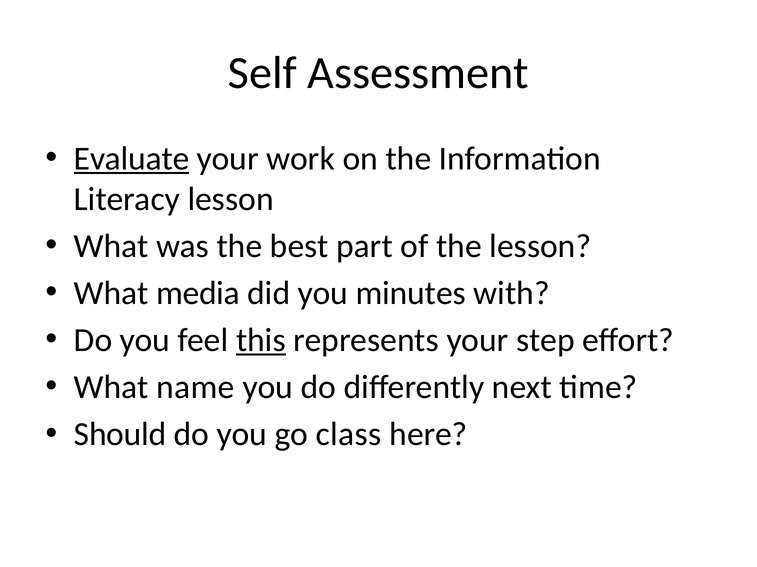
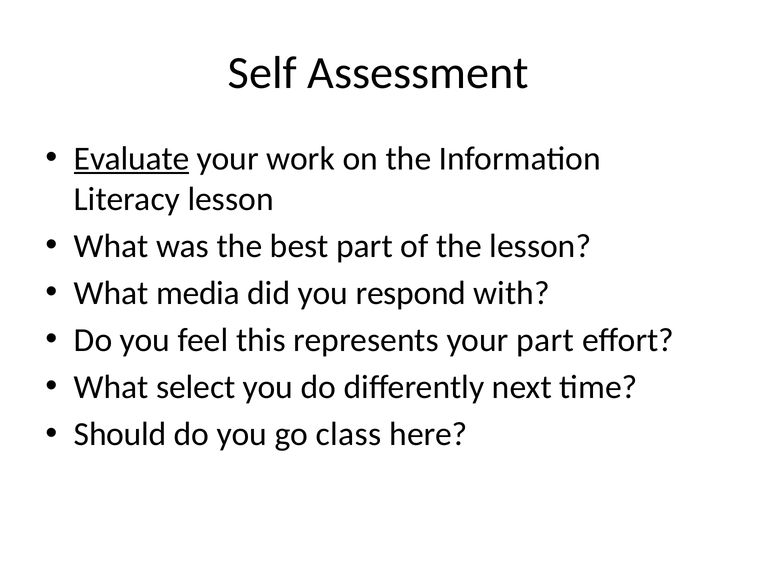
minutes: minutes -> respond (411, 293)
this underline: present -> none (261, 341)
your step: step -> part (545, 341)
name: name -> select (196, 388)
